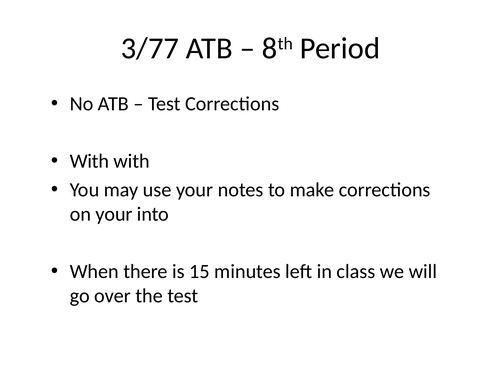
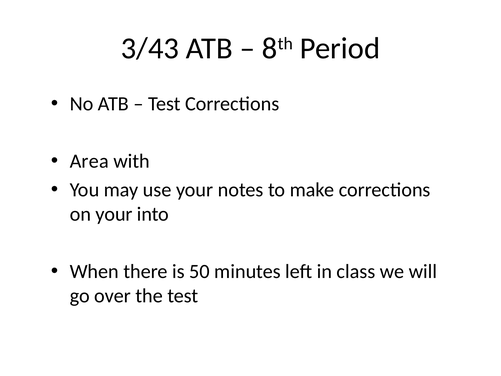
3/77: 3/77 -> 3/43 (150, 48)
With: With -> Area (89, 161)
15: 15 -> 50 (200, 271)
